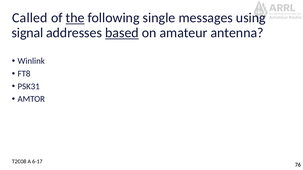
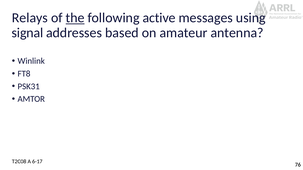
Called: Called -> Relays (30, 18)
single: single -> active (159, 18)
based underline: present -> none (122, 33)
